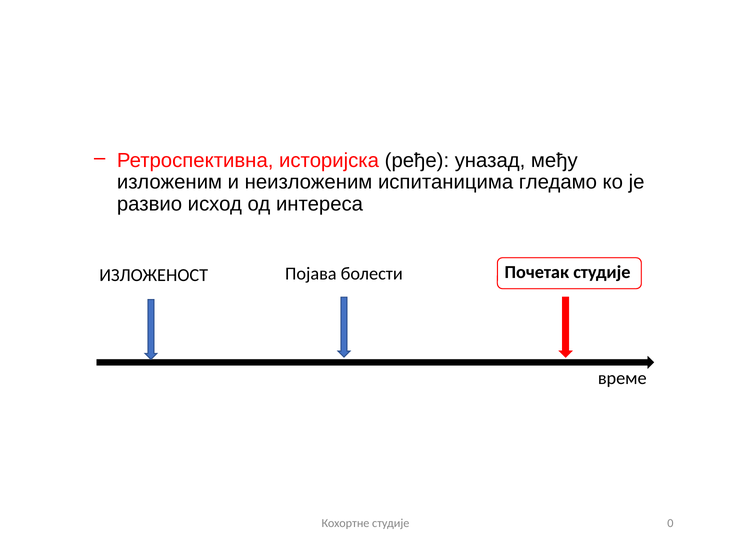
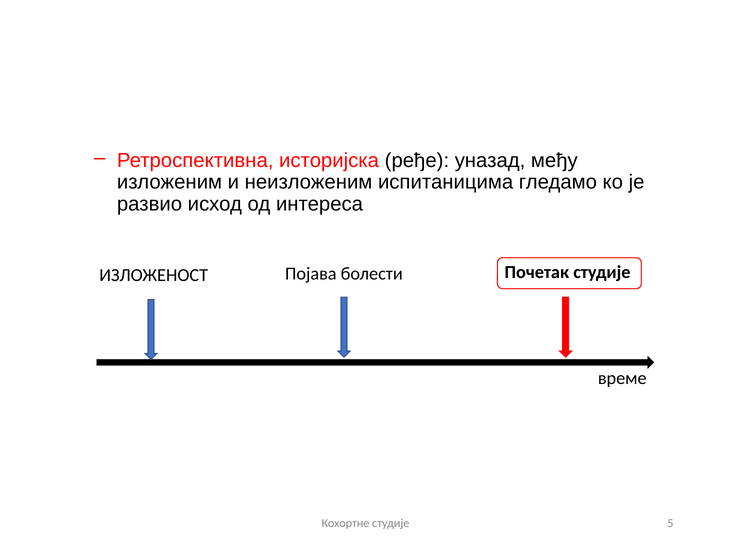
0: 0 -> 5 (670, 523)
